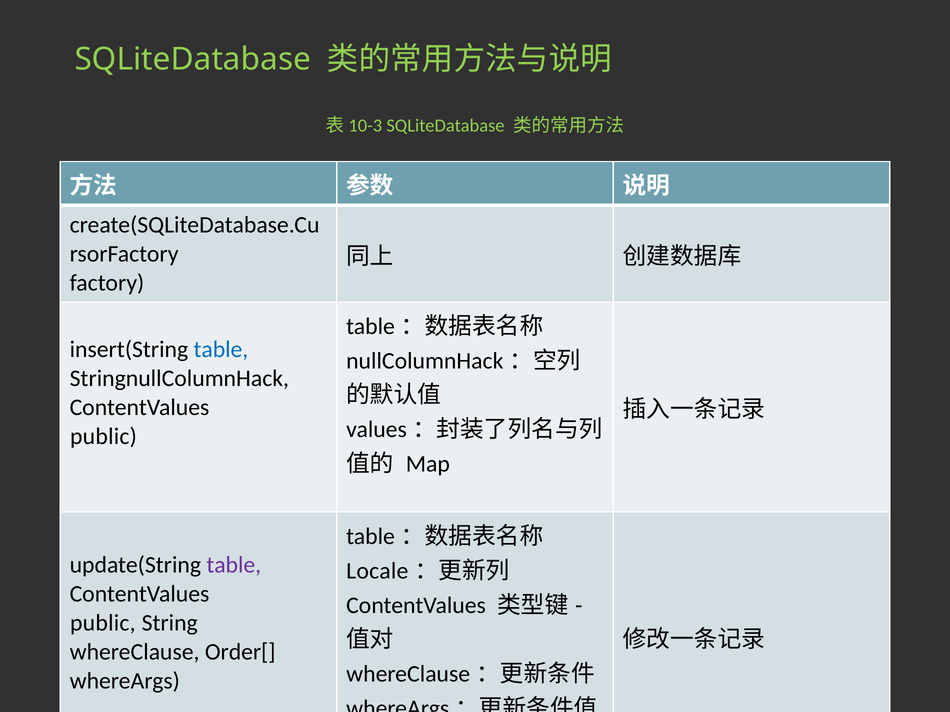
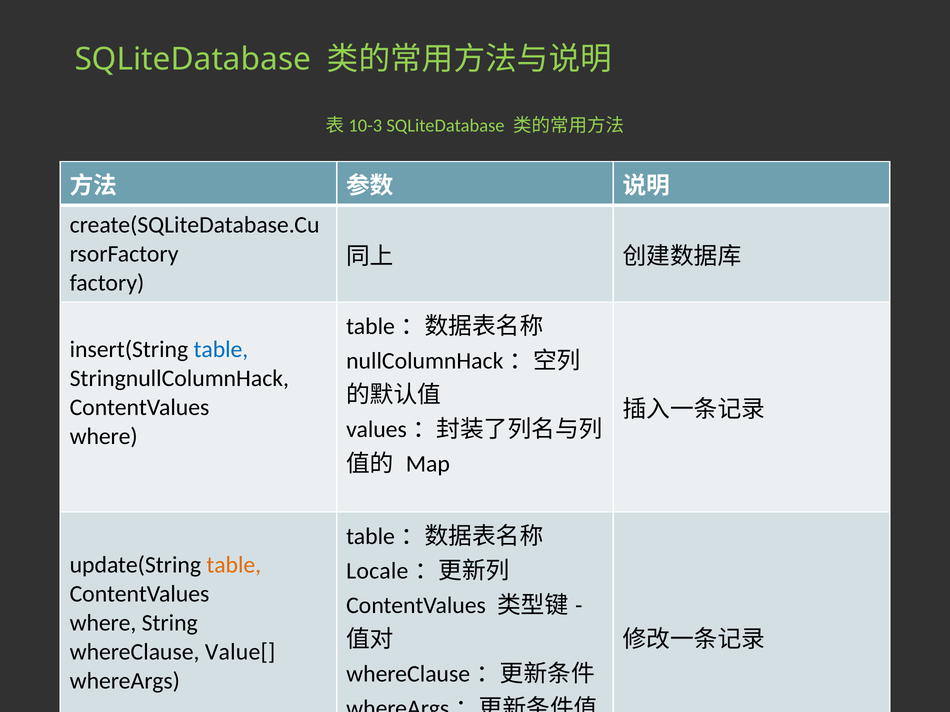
public: public -> where (104, 437)
table colour: purple -> orange (234, 565)
public: public -> where (103, 623)
Order[: Order[ -> Value[ (240, 652)
